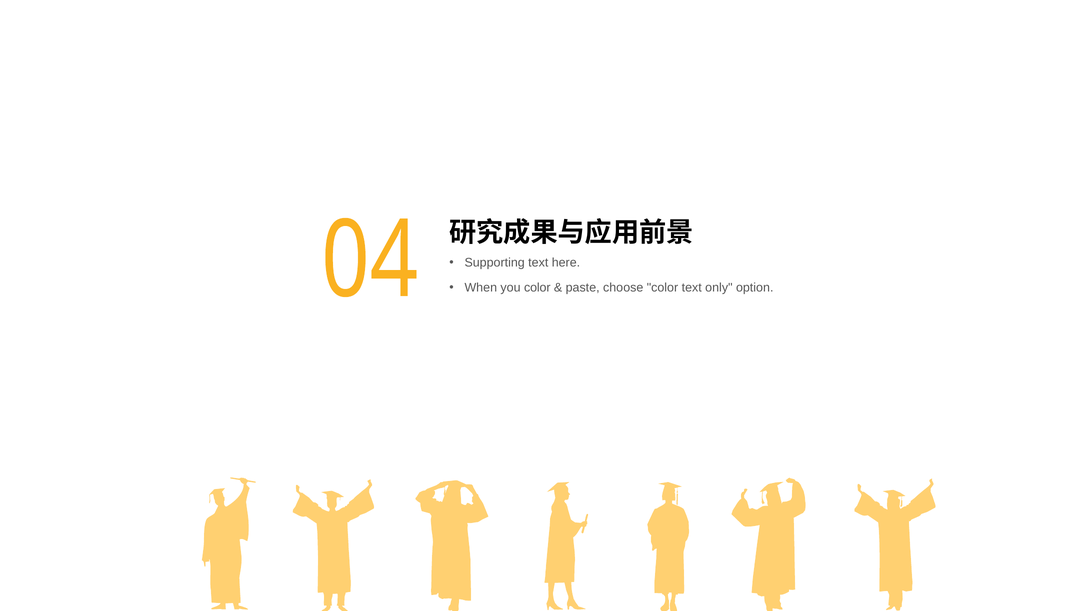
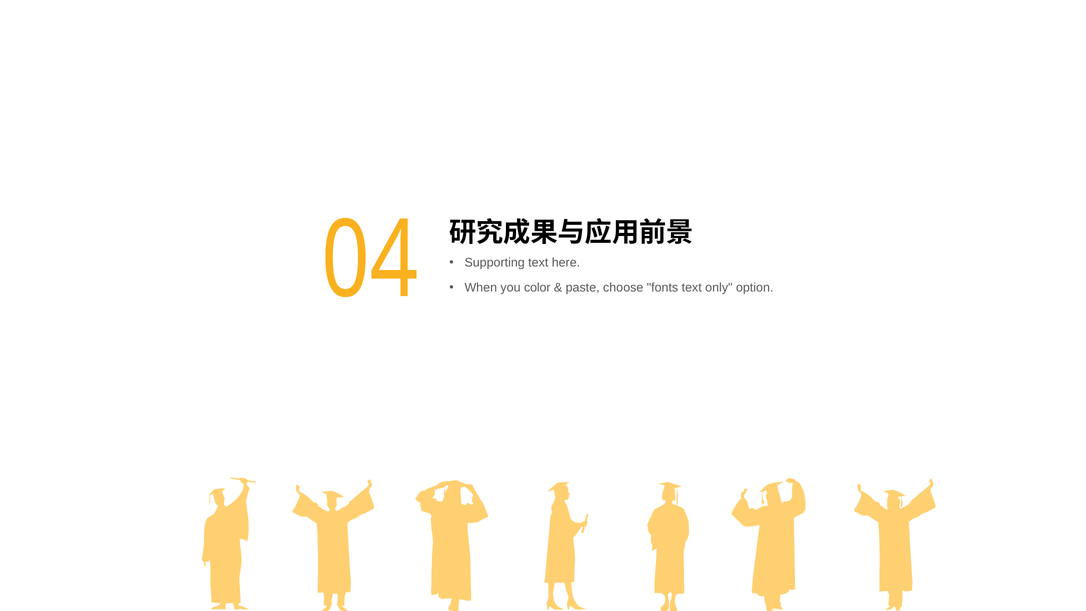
choose color: color -> fonts (663, 287)
